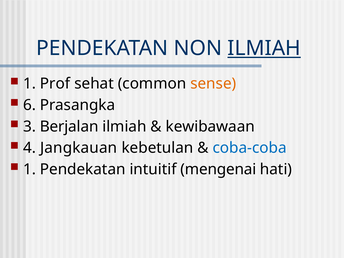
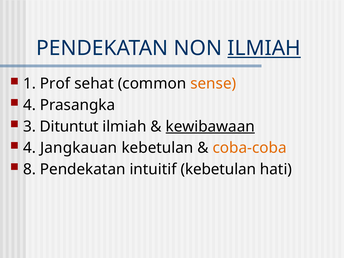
6: 6 -> 4 (30, 105)
Berjalan: Berjalan -> Dituntut (69, 126)
kewibawaan underline: none -> present (210, 126)
coba-coba colour: blue -> orange (250, 148)
1: 1 -> 8 (30, 169)
intuitif mengenai: mengenai -> kebetulan (218, 169)
